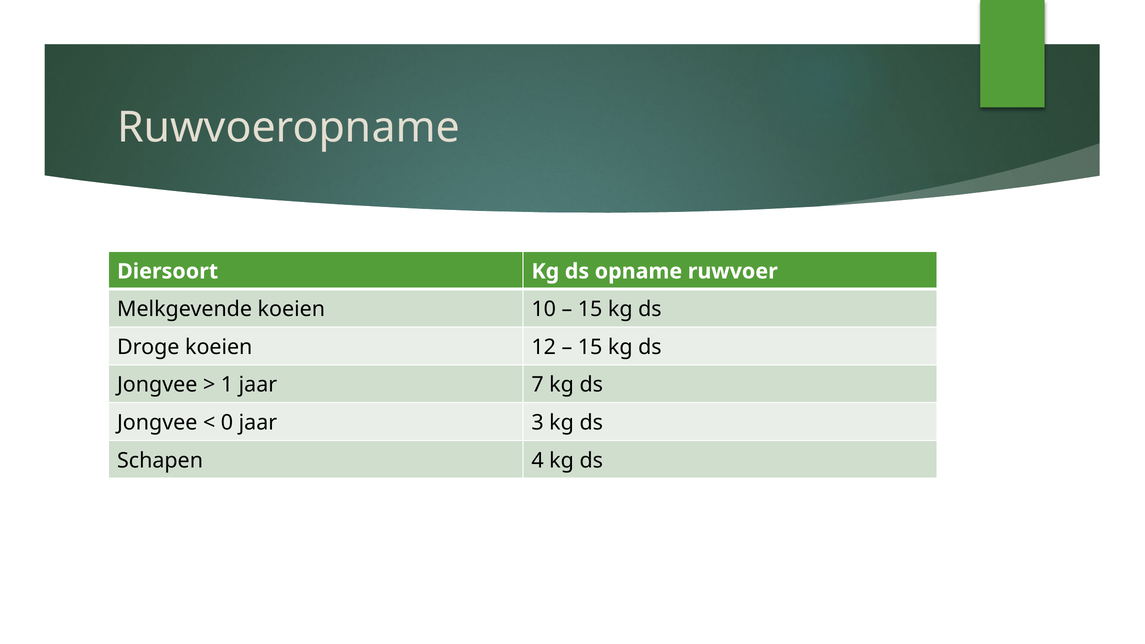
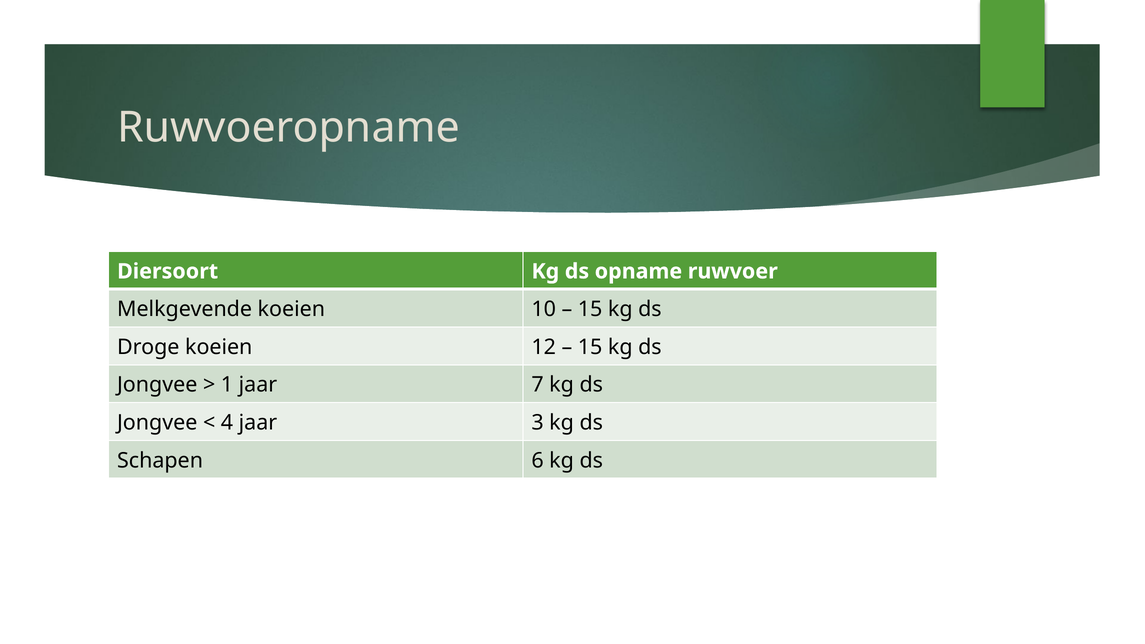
0: 0 -> 4 (227, 423)
4: 4 -> 6 (538, 461)
